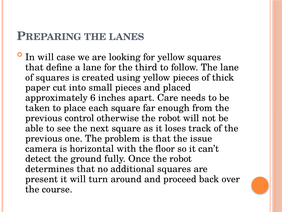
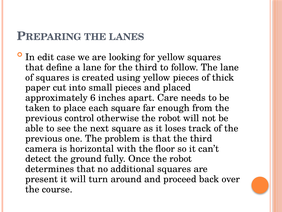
In will: will -> edit (46, 57)
that the issue: issue -> third (201, 138)
